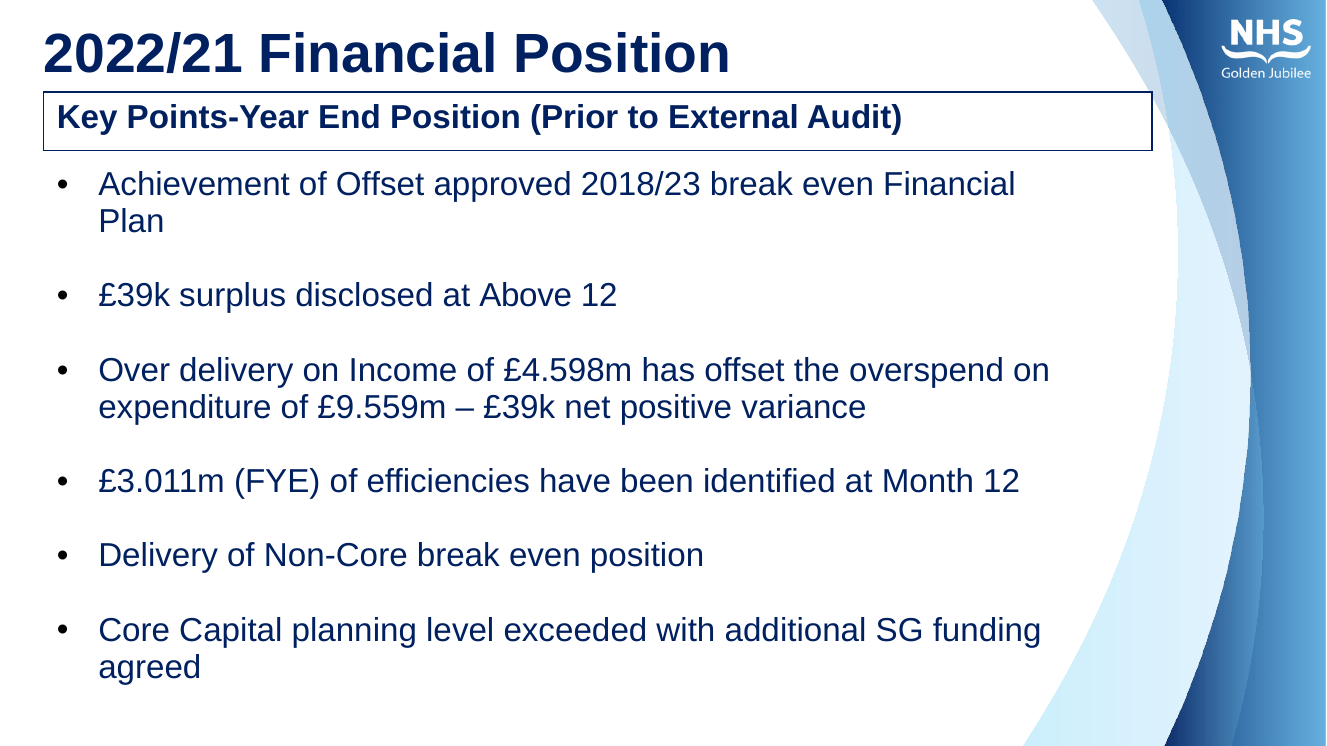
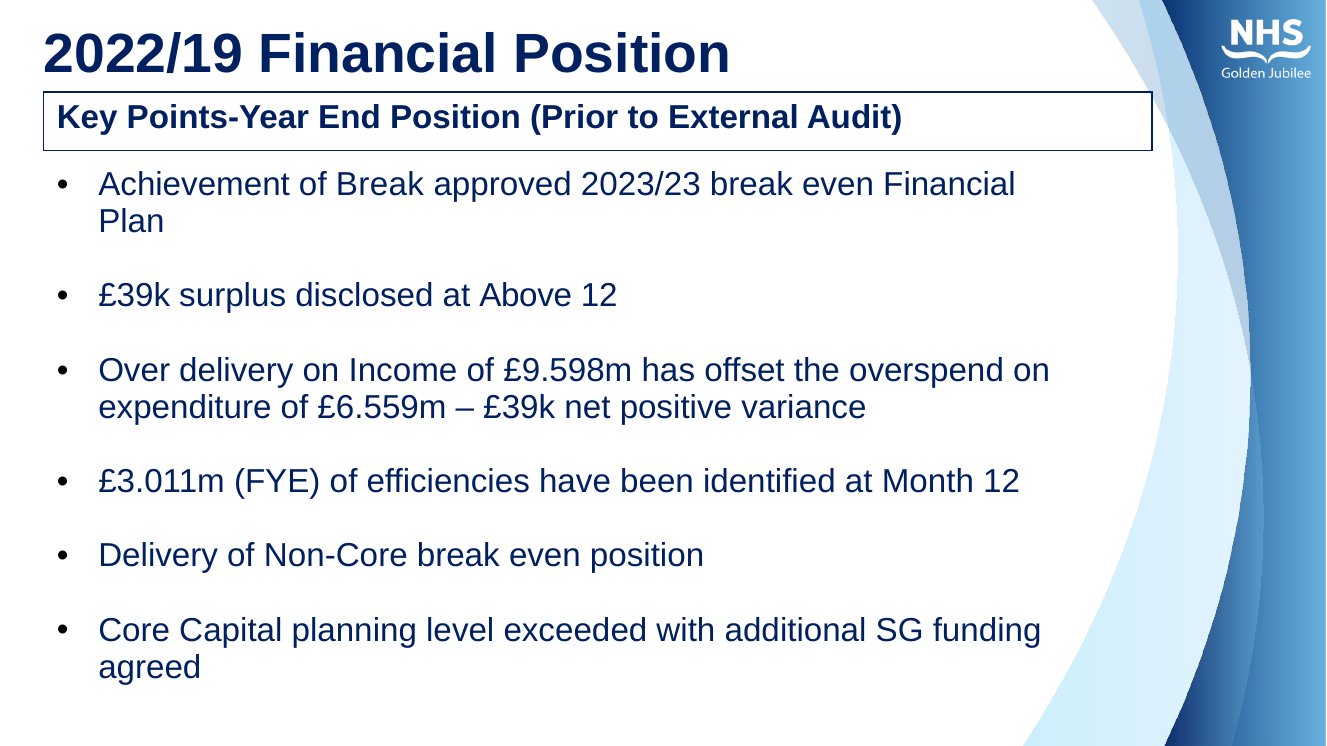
2022/21: 2022/21 -> 2022/19 (143, 55)
of Offset: Offset -> Break (380, 185)
2018/23: 2018/23 -> 2023/23 (641, 185)
£4.598m: £4.598m -> £9.598m (568, 370)
£9.559m: £9.559m -> £6.559m (382, 408)
